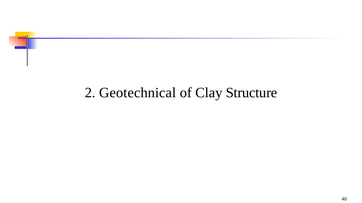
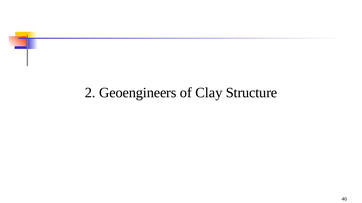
Geotechnical: Geotechnical -> Geoengineers (138, 93)
